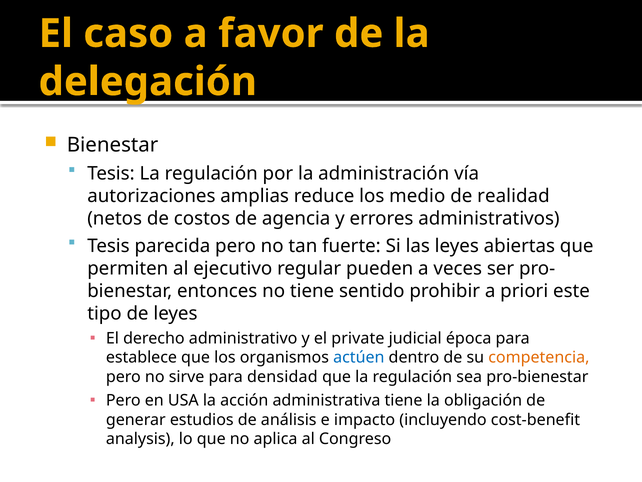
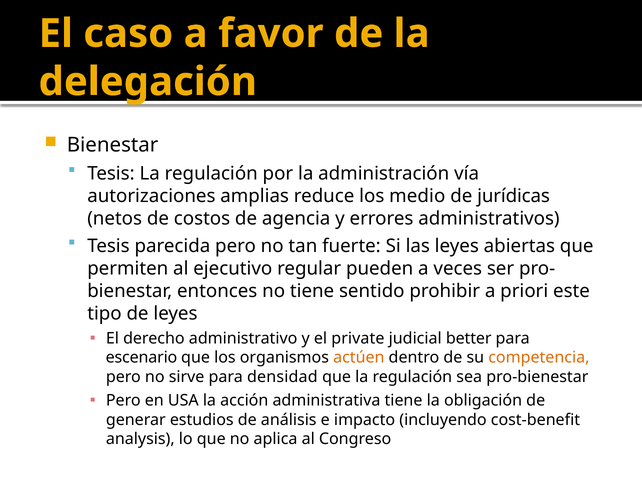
realidad: realidad -> jurídicas (514, 196)
época: época -> better (469, 338)
establece: establece -> escenario (142, 357)
actúen colour: blue -> orange (359, 357)
